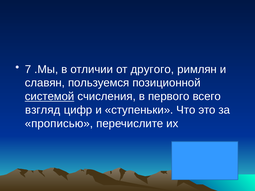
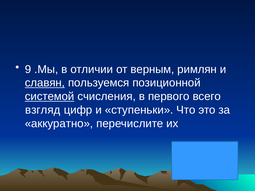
7: 7 -> 9 (28, 69)
другого: другого -> верным (152, 69)
славян underline: none -> present (45, 83)
прописью: прописью -> аккуратно (59, 124)
